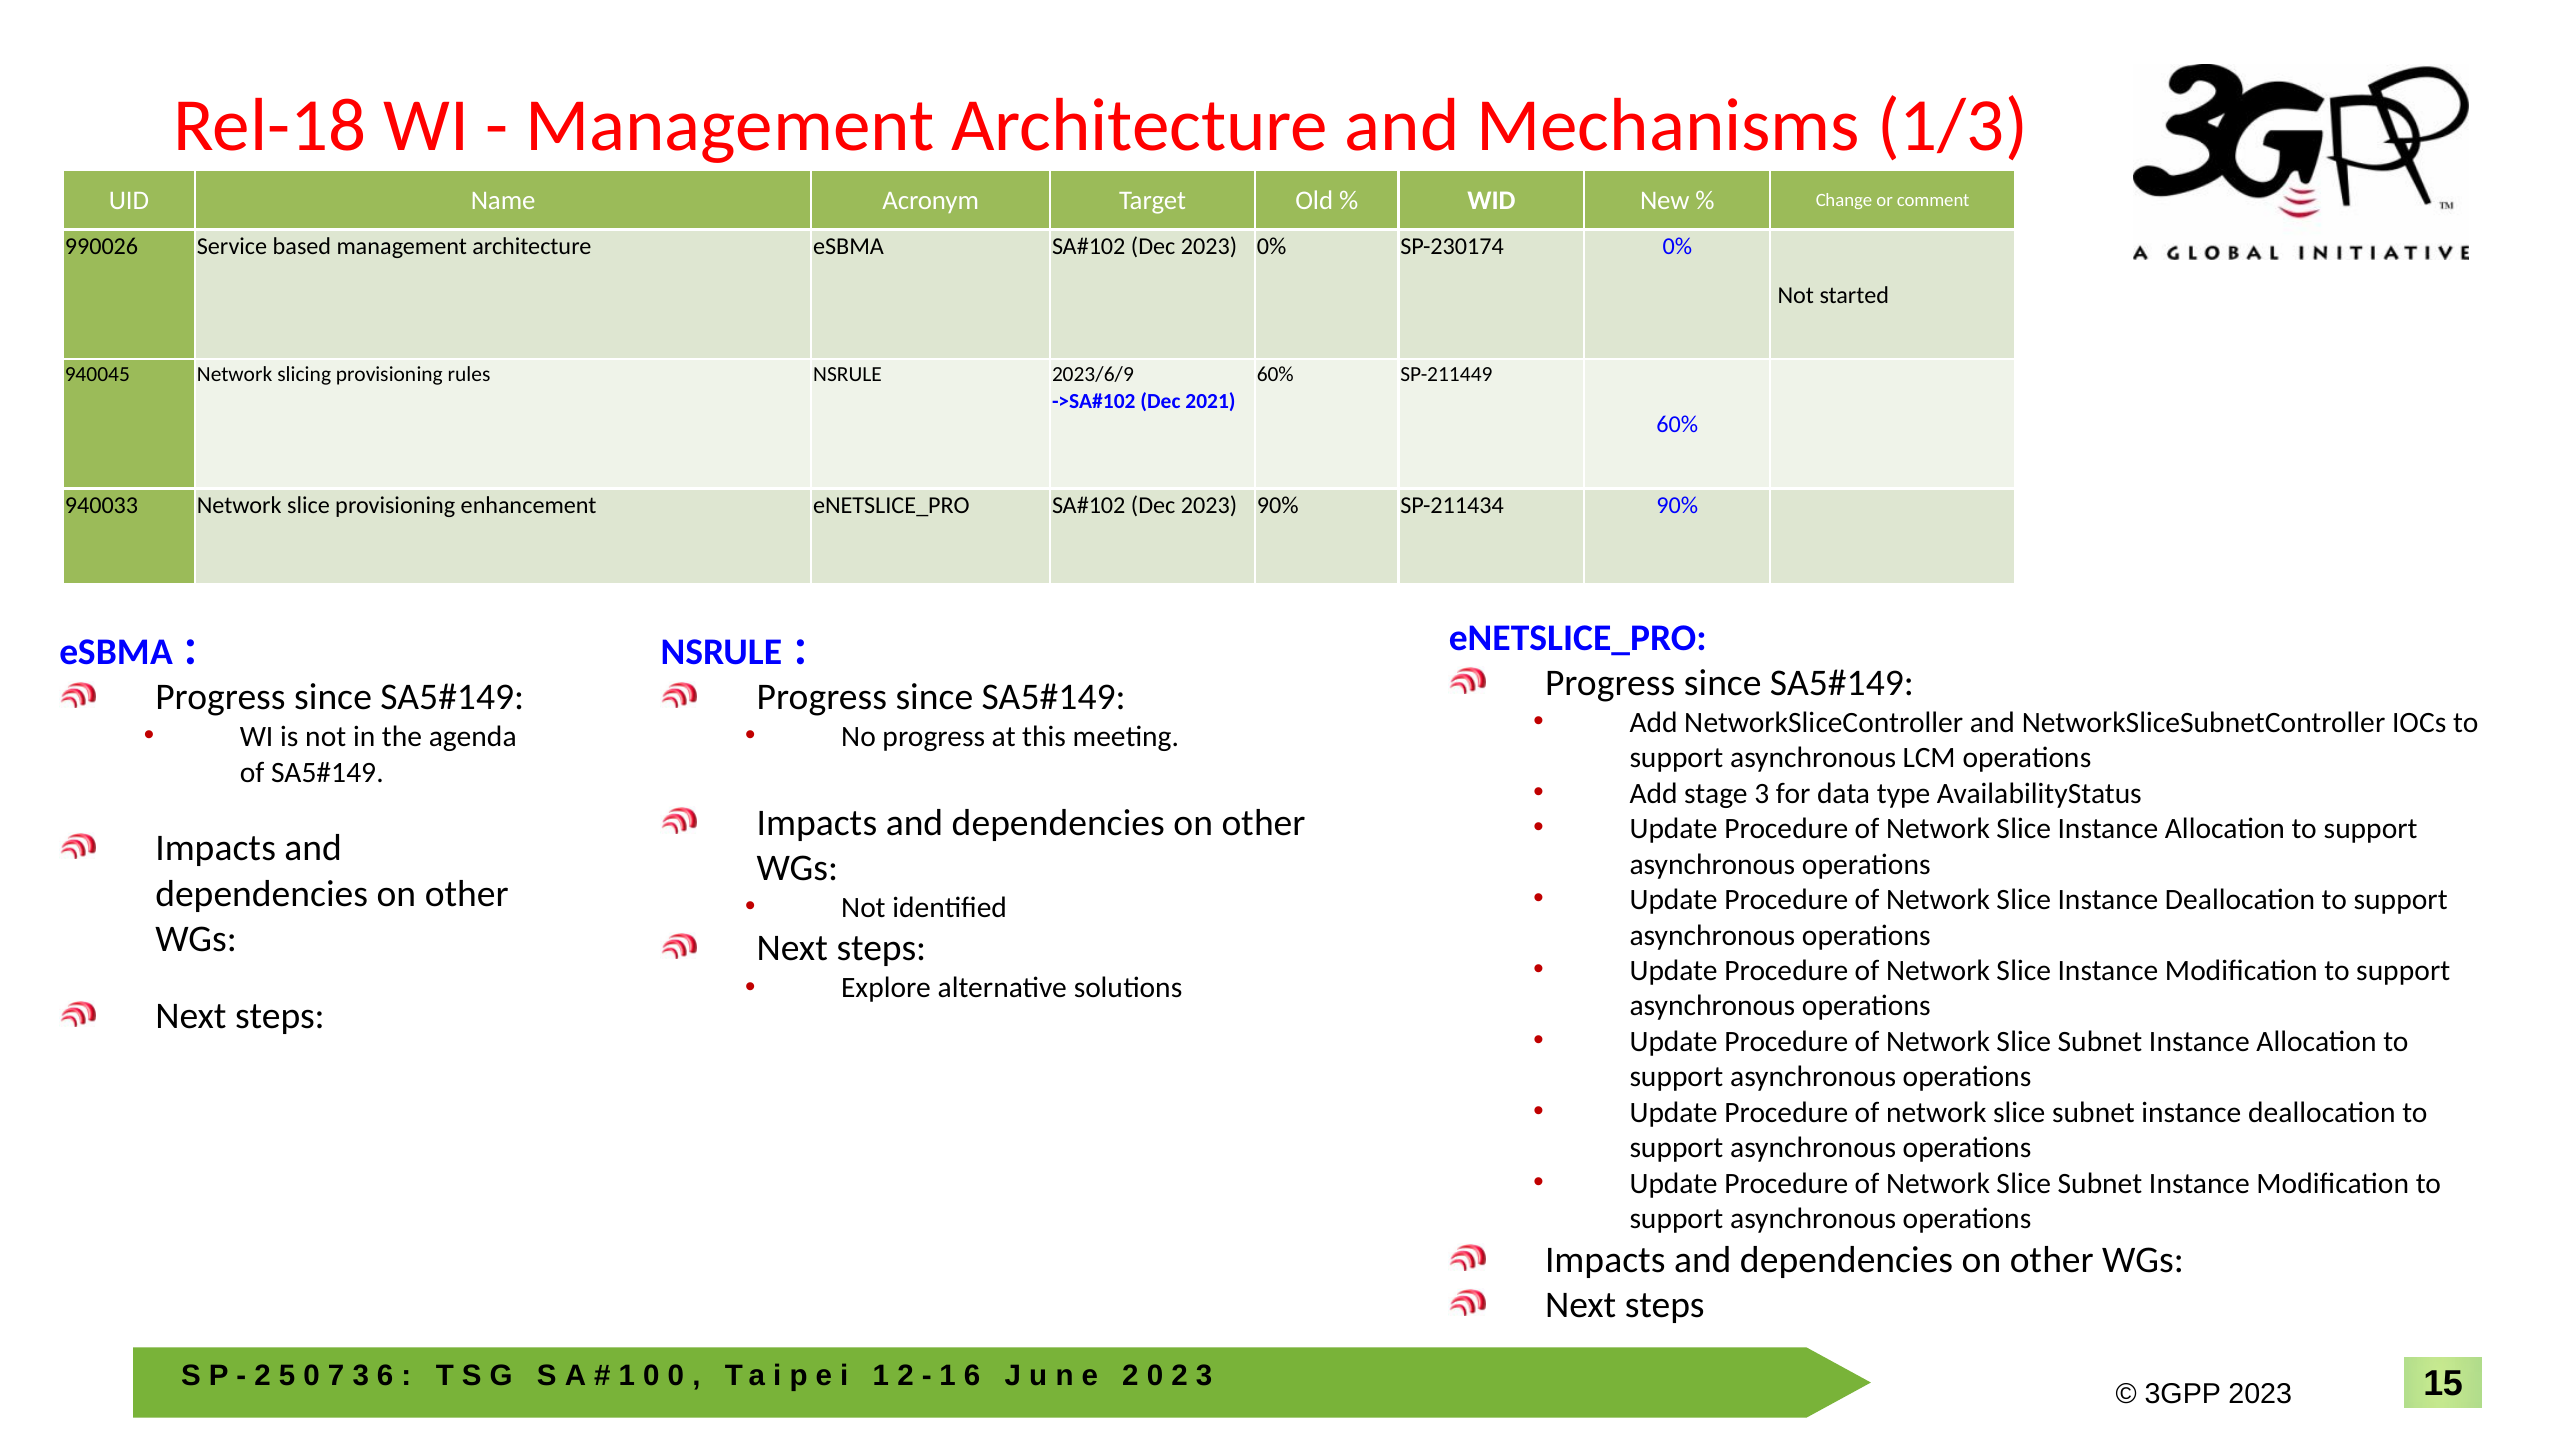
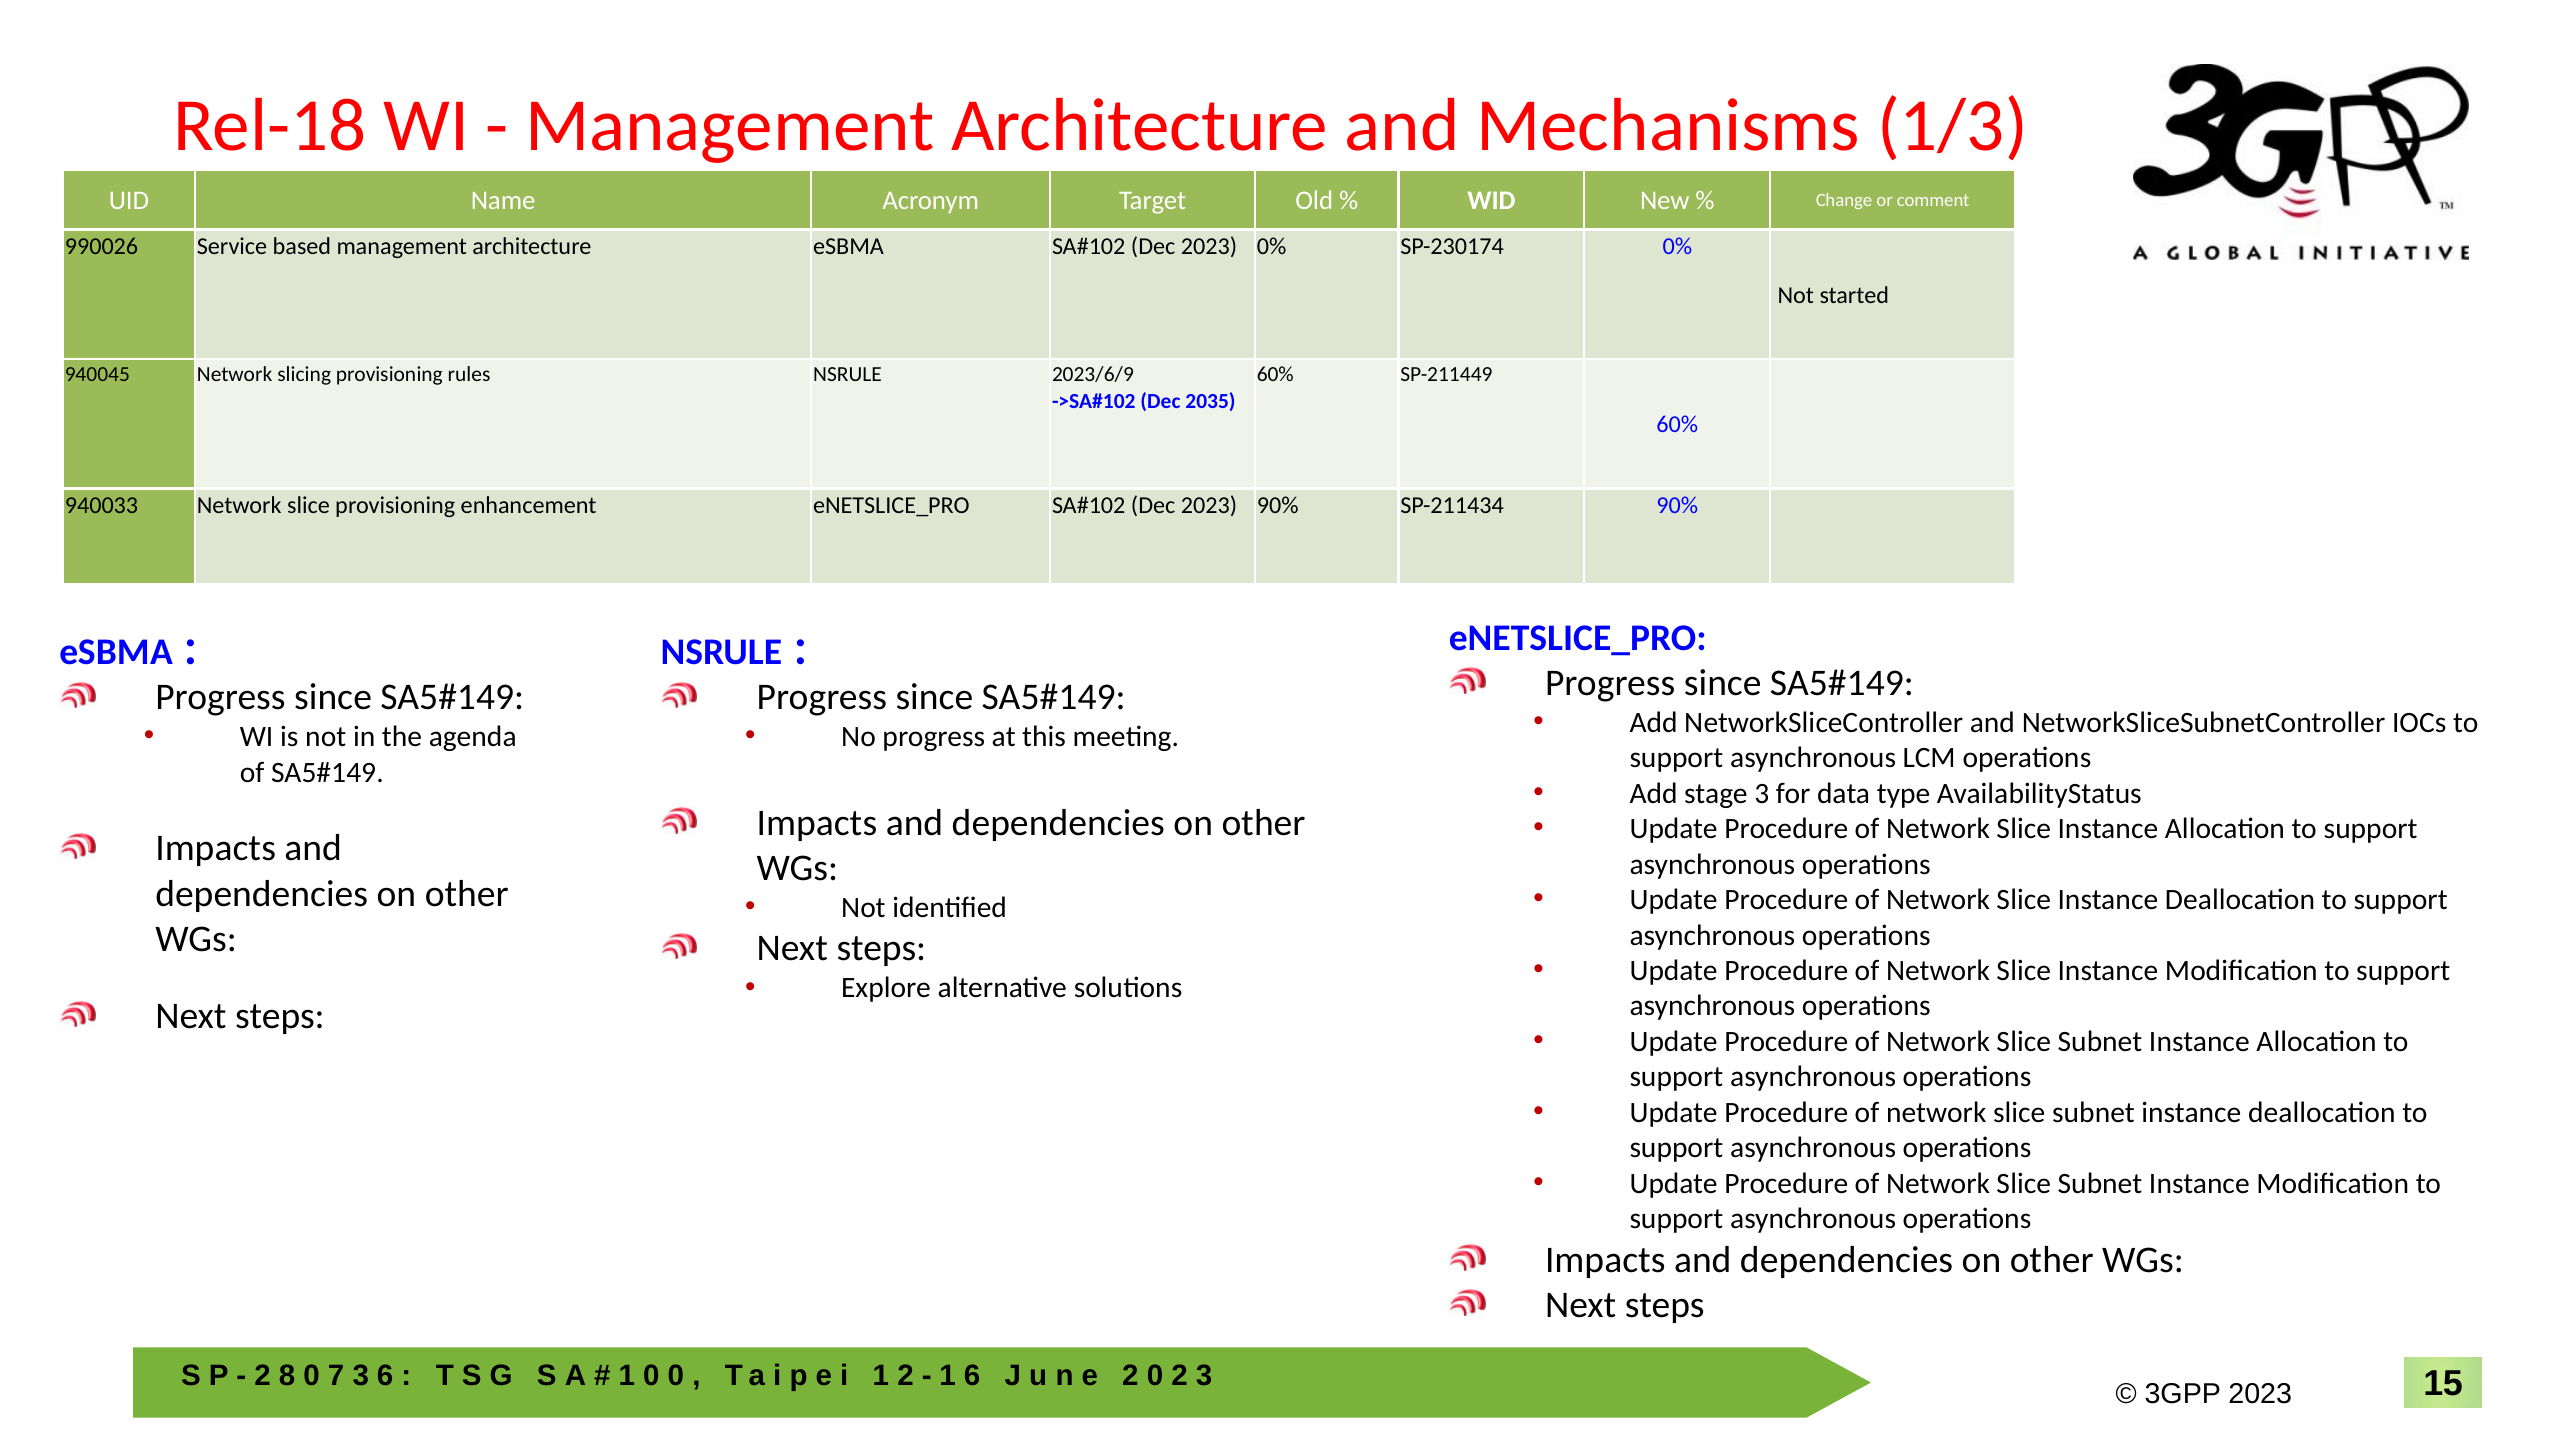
2021: 2021 -> 2035 (1211, 401)
5: 5 -> 8 (287, 1376)
